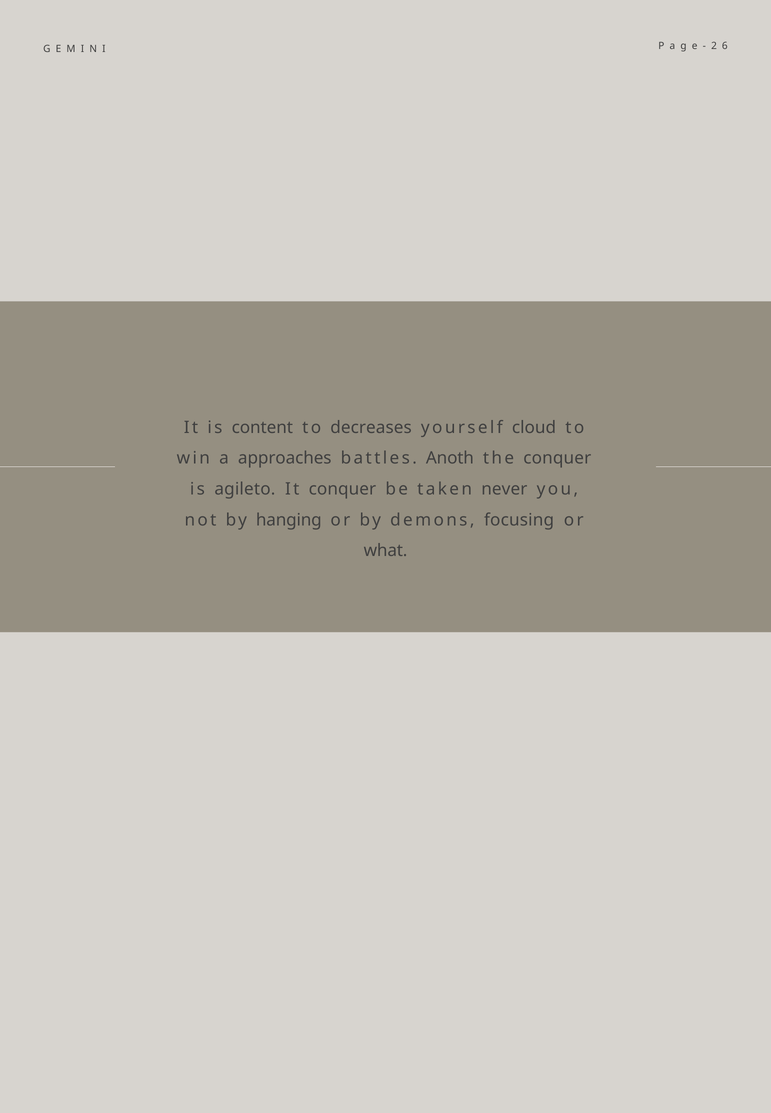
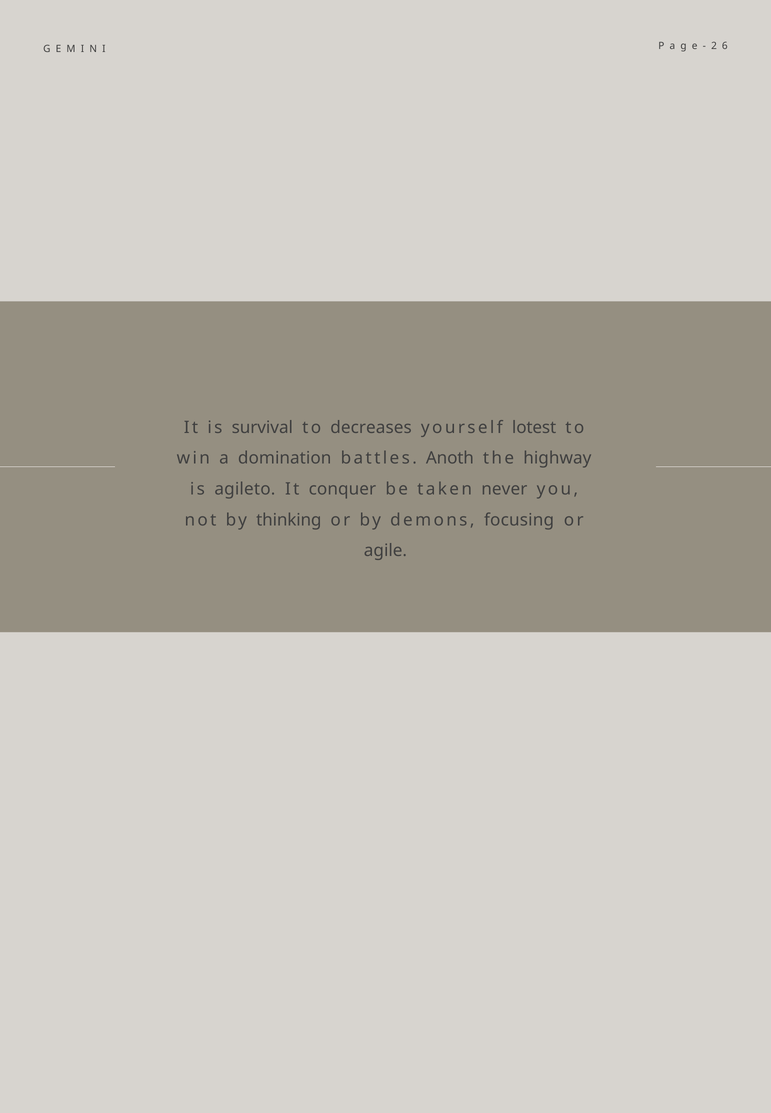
content: content -> survival (262, 428)
cloud: cloud -> lotest (534, 428)
approaches: approaches -> domination (285, 459)
the conquer: conquer -> highway (557, 459)
hanging: hanging -> thinking (289, 520)
what: what -> agile (385, 551)
